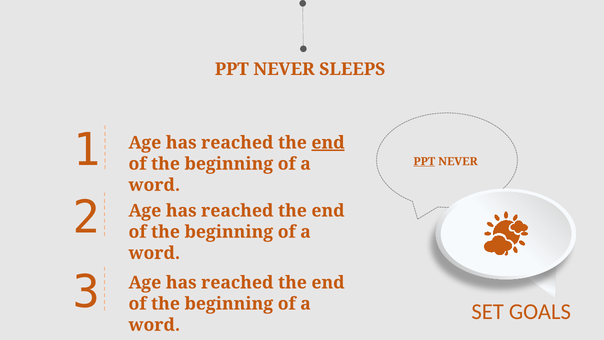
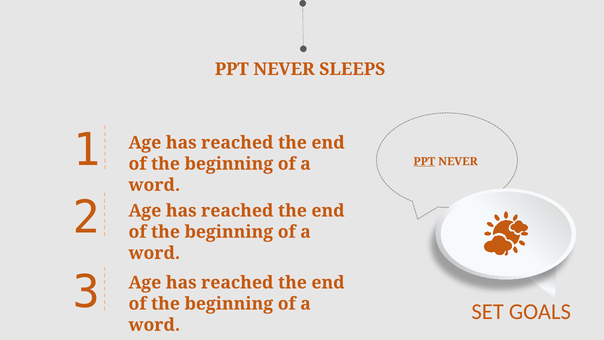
end underline: present -> none (328, 143)
